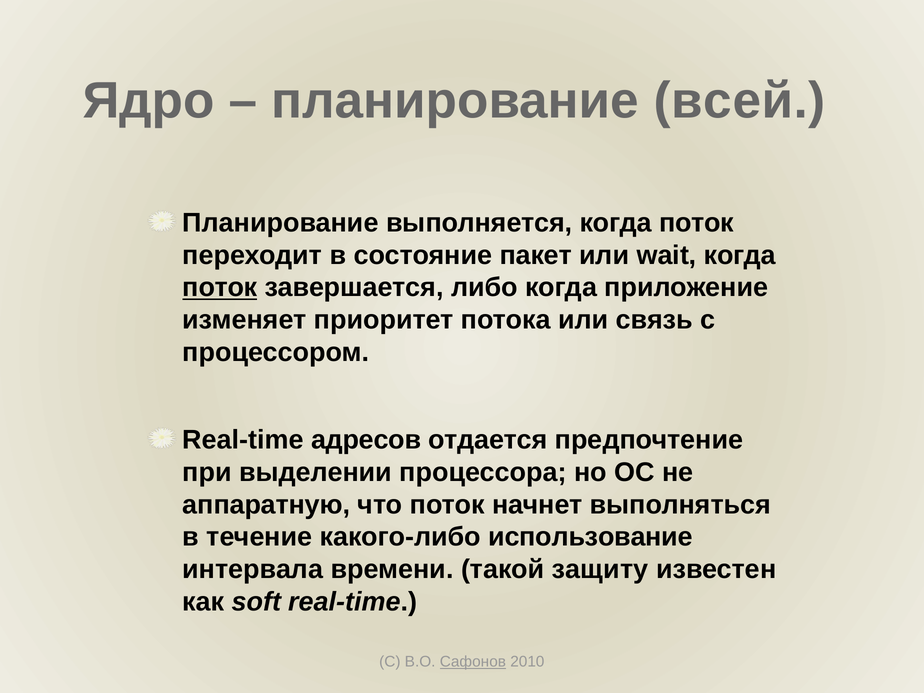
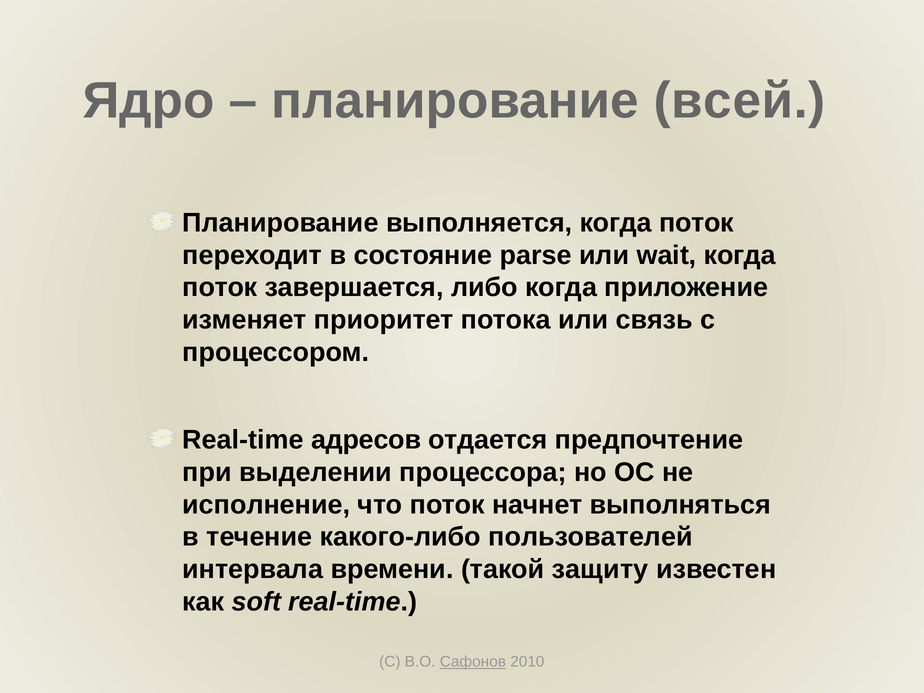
пакет: пакет -> parse (536, 255)
поток underline: present -> none (220, 288)
аппаратную: аппаратную -> исполнение (266, 505)
использование: использование -> пользователей (590, 537)
